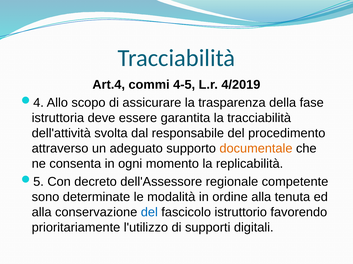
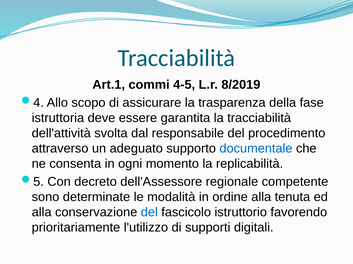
Art.4: Art.4 -> Art.1 (109, 85)
4/2019: 4/2019 -> 8/2019 (241, 85)
documentale colour: orange -> blue (256, 149)
